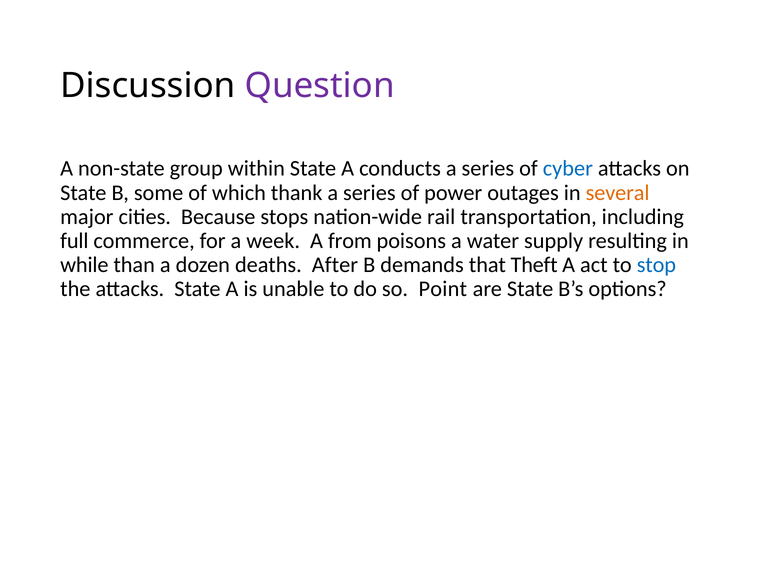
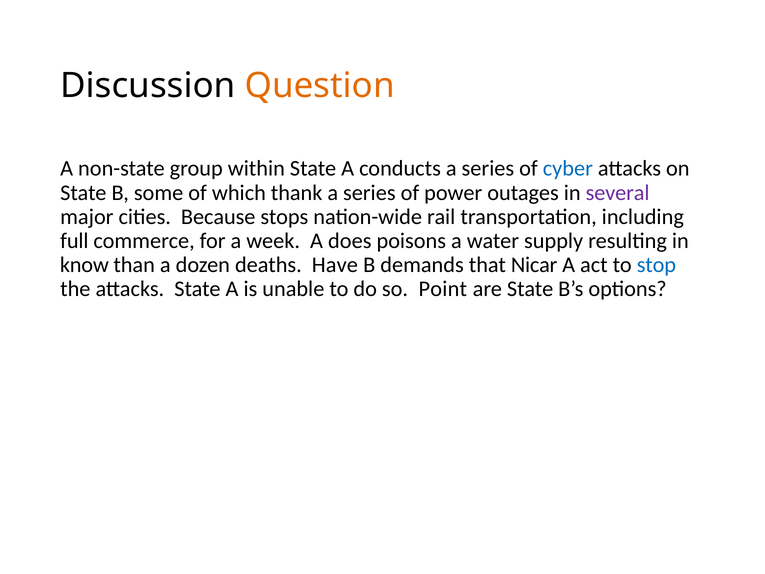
Question colour: purple -> orange (320, 86)
several colour: orange -> purple (618, 193)
from: from -> does (350, 241)
while: while -> know (84, 265)
After: After -> Have (335, 265)
Theft: Theft -> Nicar (534, 265)
